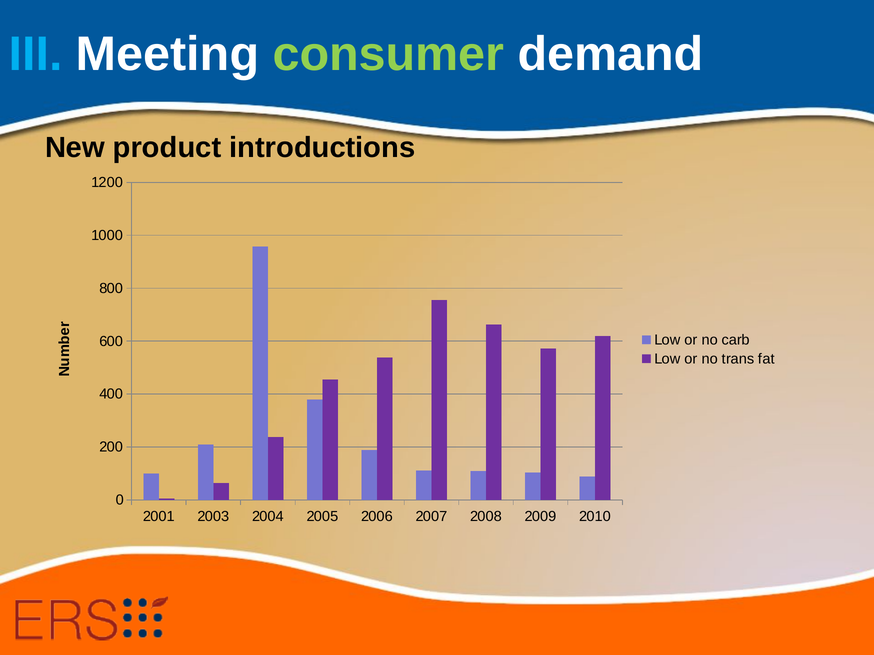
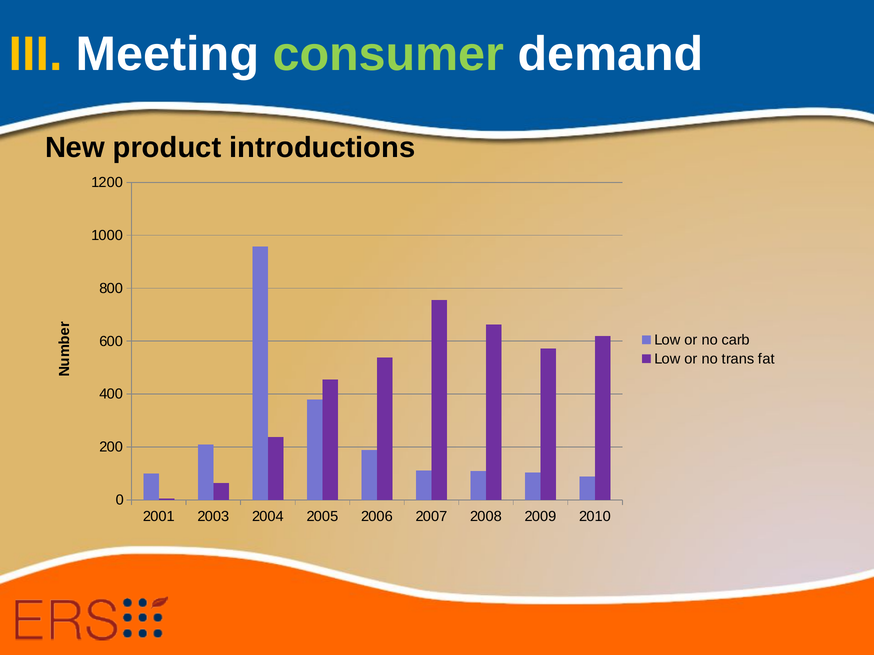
III colour: light blue -> yellow (36, 54)
